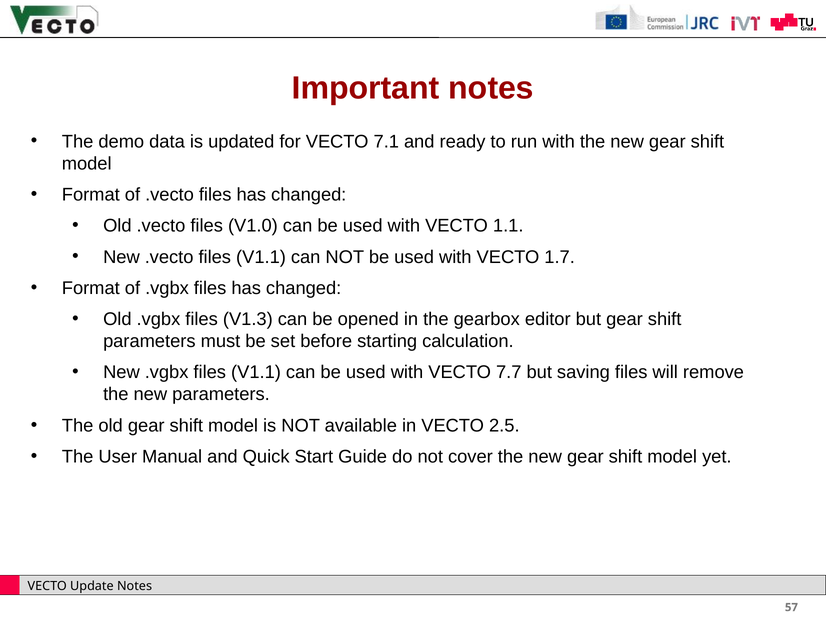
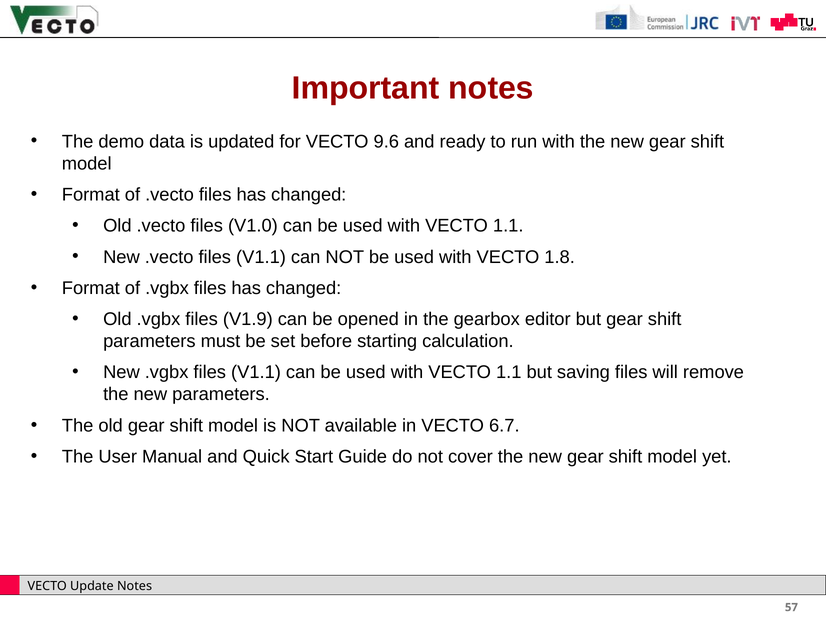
7.1: 7.1 -> 9.6 (386, 142)
1.7: 1.7 -> 1.8 (560, 257)
V1.3: V1.3 -> V1.9 (248, 320)
7.7: 7.7 -> 1.1 (509, 373)
2.5: 2.5 -> 6.7 (504, 426)
